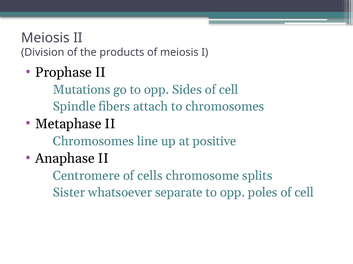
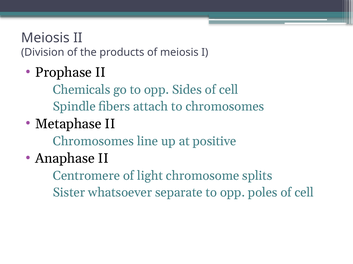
Mutations: Mutations -> Chemicals (82, 90)
cells: cells -> light (150, 176)
